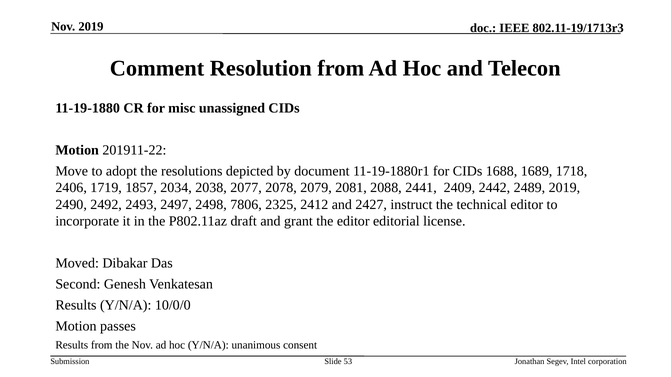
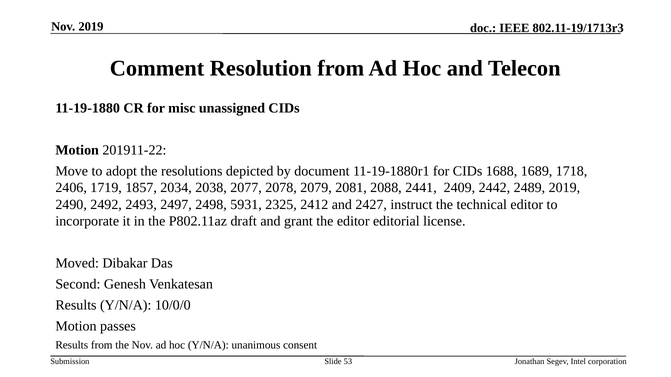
7806: 7806 -> 5931 (246, 205)
